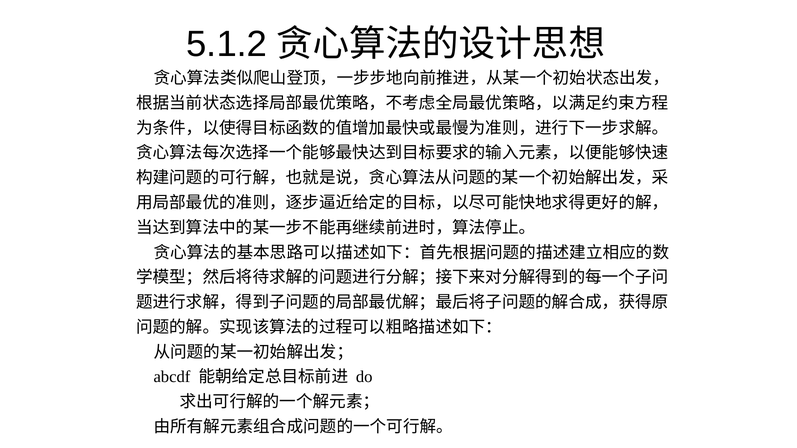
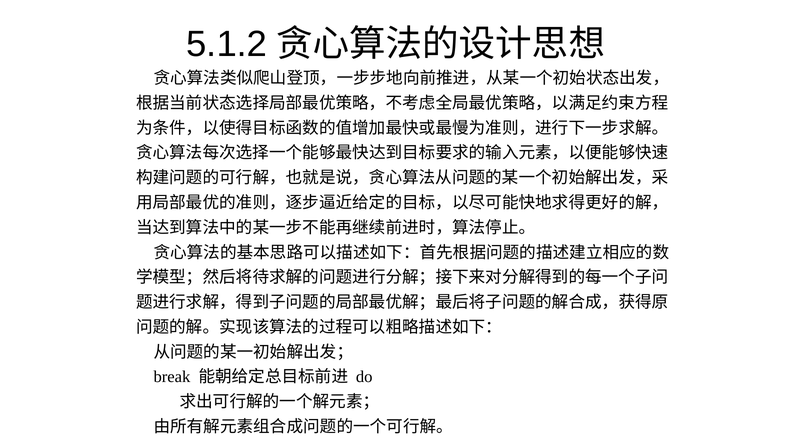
abcdf: abcdf -> break (172, 377)
